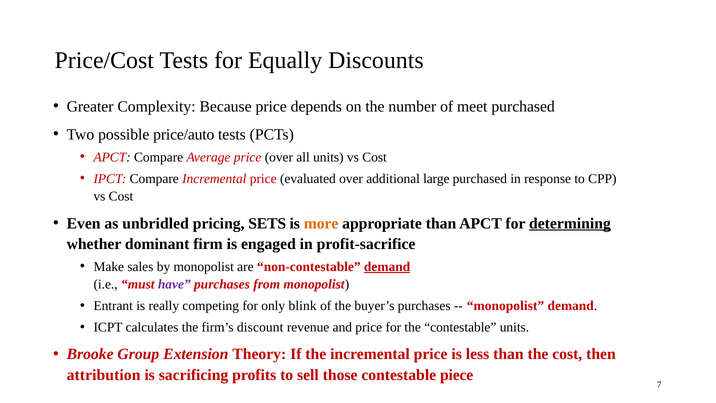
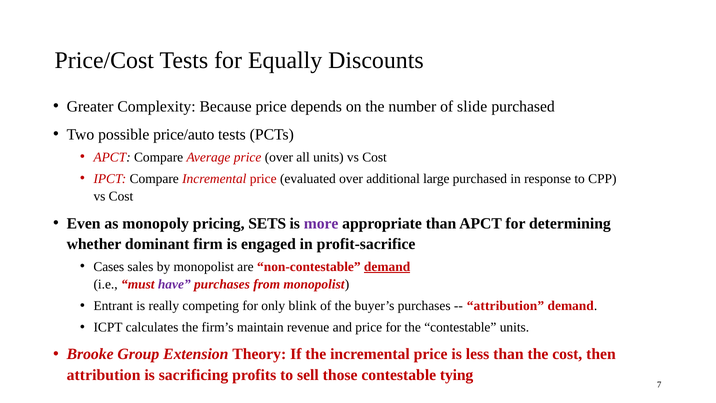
meet: meet -> slide (472, 106)
unbridled: unbridled -> monopoly (156, 223)
more colour: orange -> purple (321, 223)
determining underline: present -> none (570, 223)
Make: Make -> Cases (109, 267)
monopolist: monopolist -> attribution (505, 306)
discount: discount -> maintain (260, 327)
piece: piece -> tying (457, 375)
